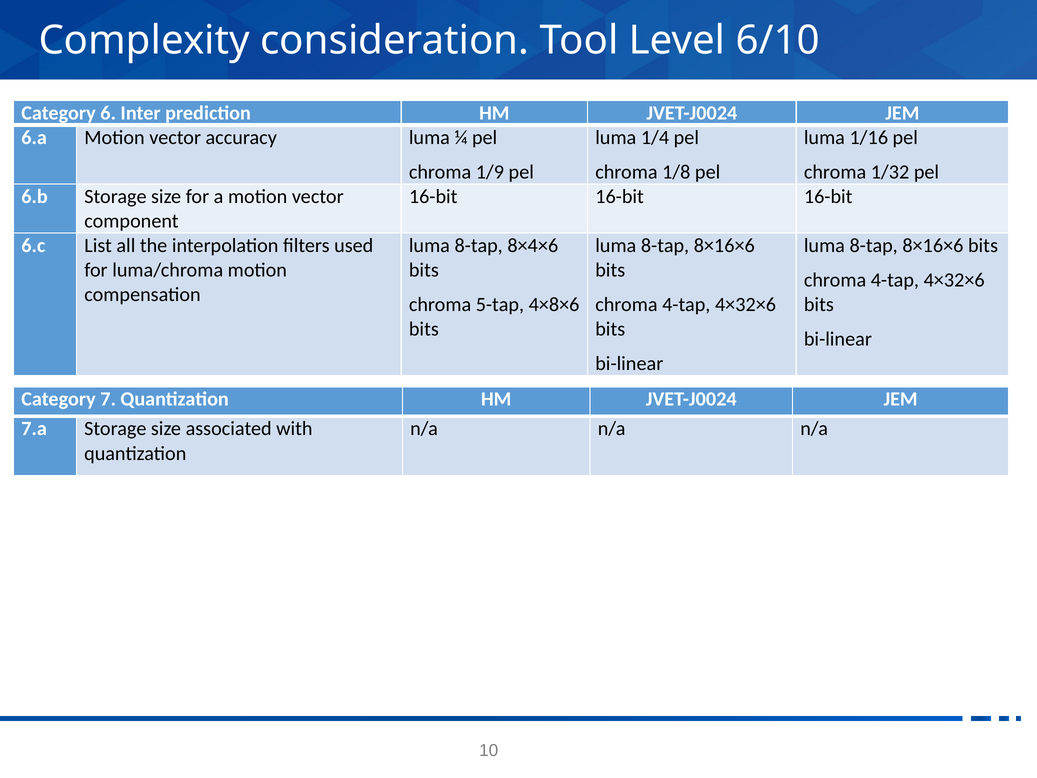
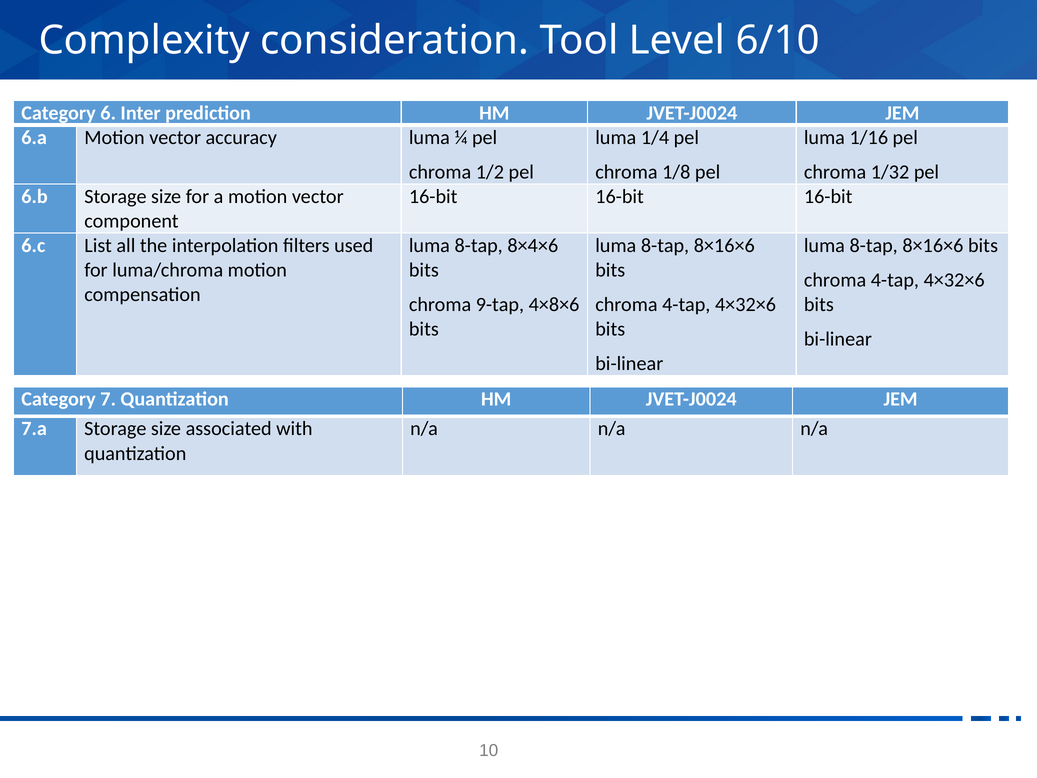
1/9: 1/9 -> 1/2 (490, 172)
5-tap: 5-tap -> 9-tap (500, 304)
